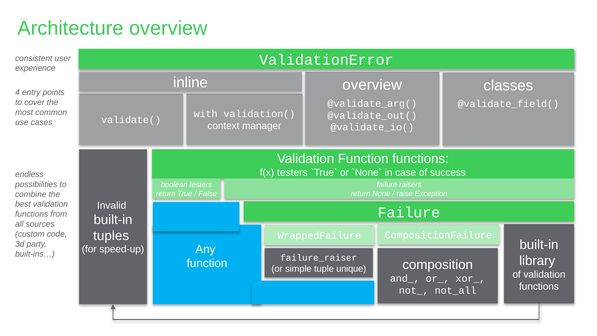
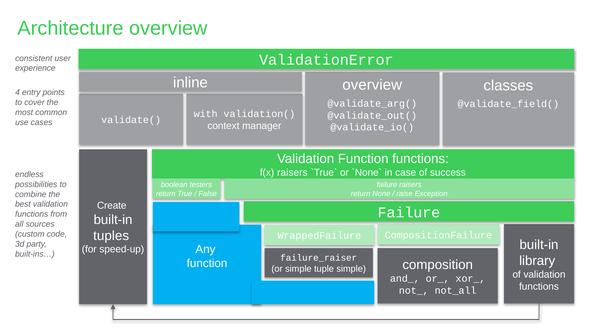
f(x testers: testers -> raisers (292, 172)
Invalid: Invalid -> Create (112, 205)
tuple unique: unique -> simple (351, 269)
